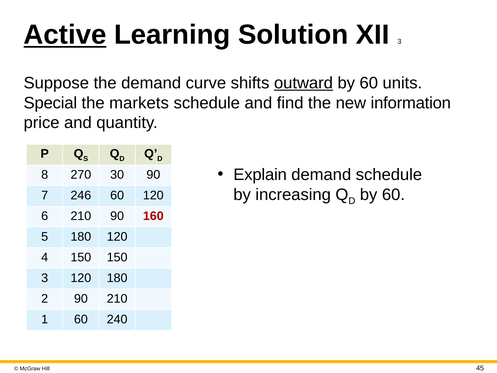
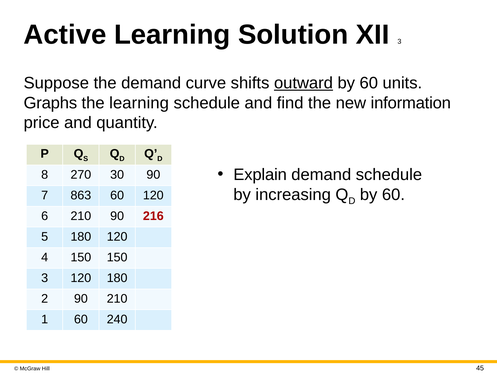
Active underline: present -> none (65, 35)
Special: Special -> Graphs (50, 103)
the markets: markets -> learning (139, 103)
246: 246 -> 863 (81, 195)
160: 160 -> 216 (153, 216)
